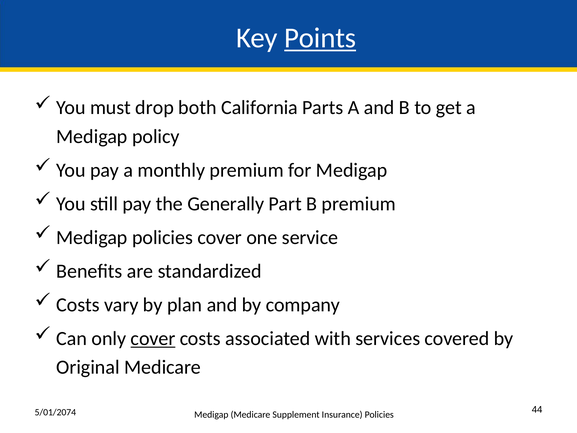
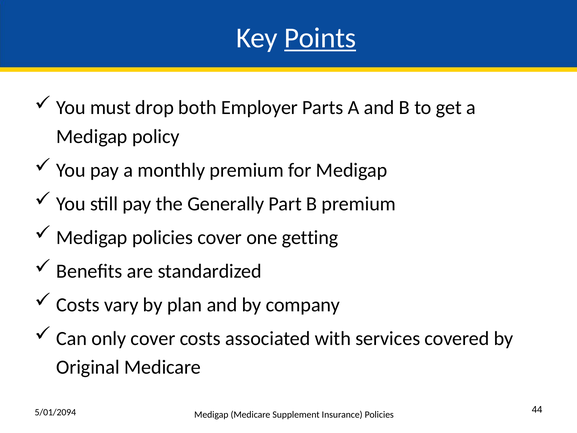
California: California -> Employer (259, 108)
service: service -> getting (310, 237)
cover underline: present -> none (153, 338)
5/01/2074: 5/01/2074 -> 5/01/2094 (55, 412)
